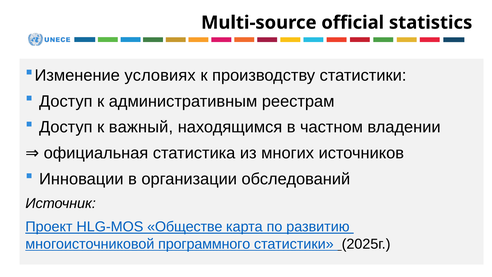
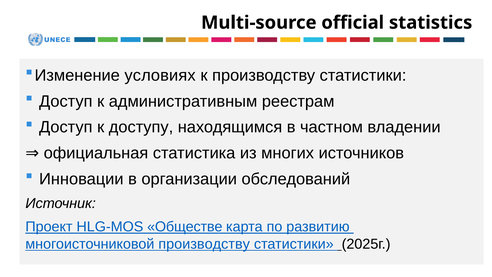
важный: важный -> доступу (141, 127)
многоисточниковой программного: программного -> производству (204, 244)
